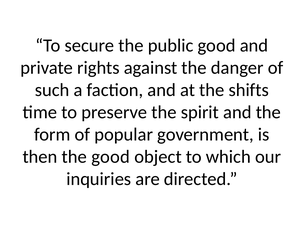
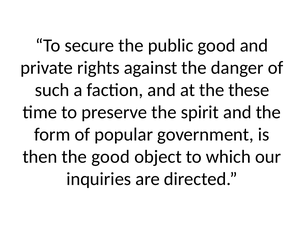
shifts: shifts -> these (249, 90)
